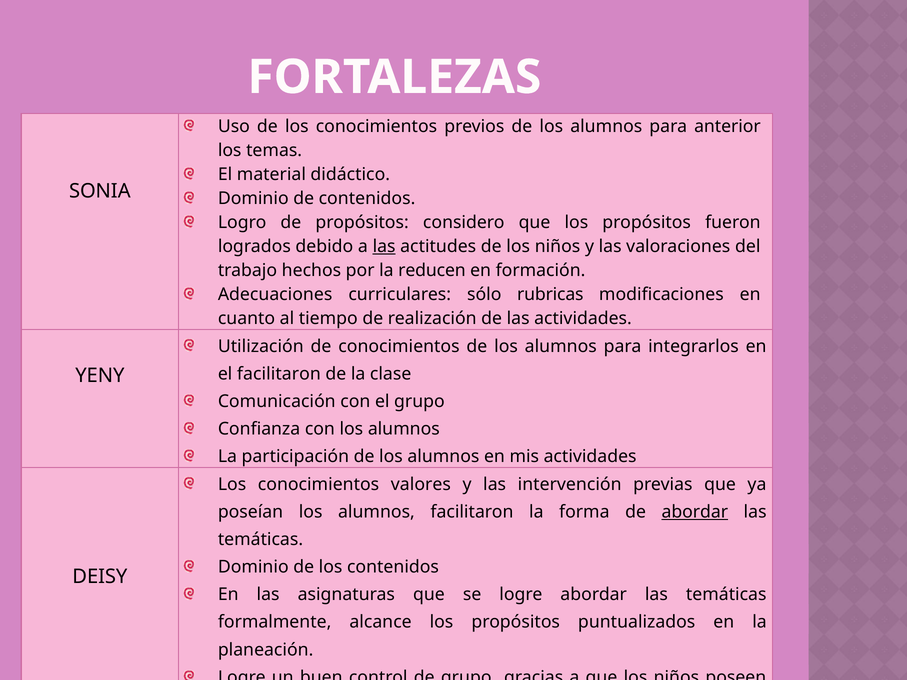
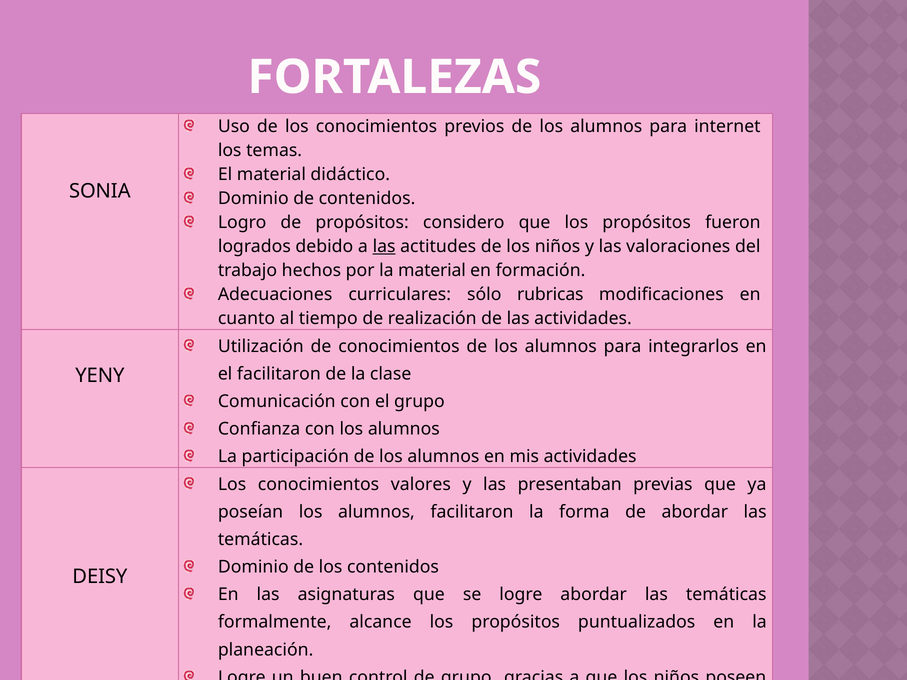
anterior: anterior -> internet (727, 126)
la reducen: reducen -> material (432, 271)
intervención: intervención -> presentaban (570, 484)
abordar underline: present -> none (695, 512)
